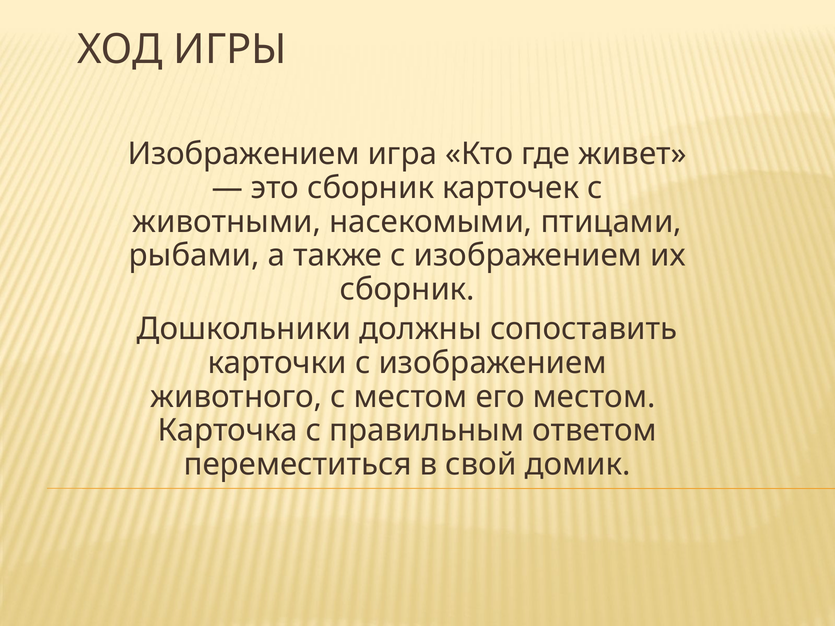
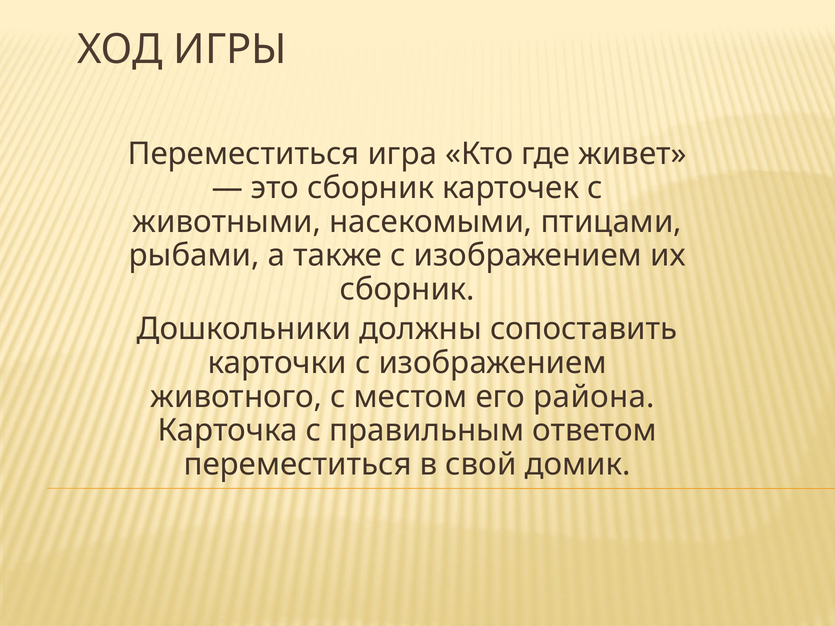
Изображением: Изображением -> Переместиться (244, 154)
его местом: местом -> района (594, 397)
